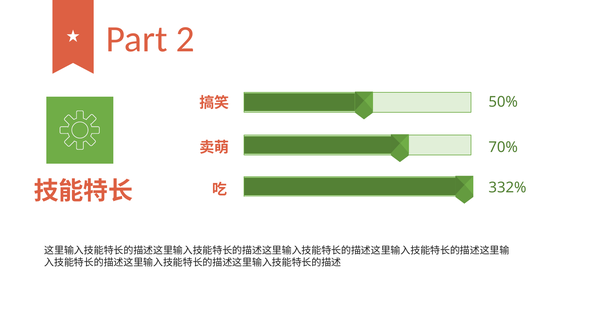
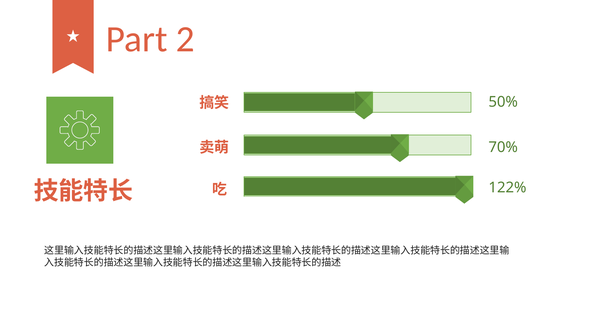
332%: 332% -> 122% (507, 188)
